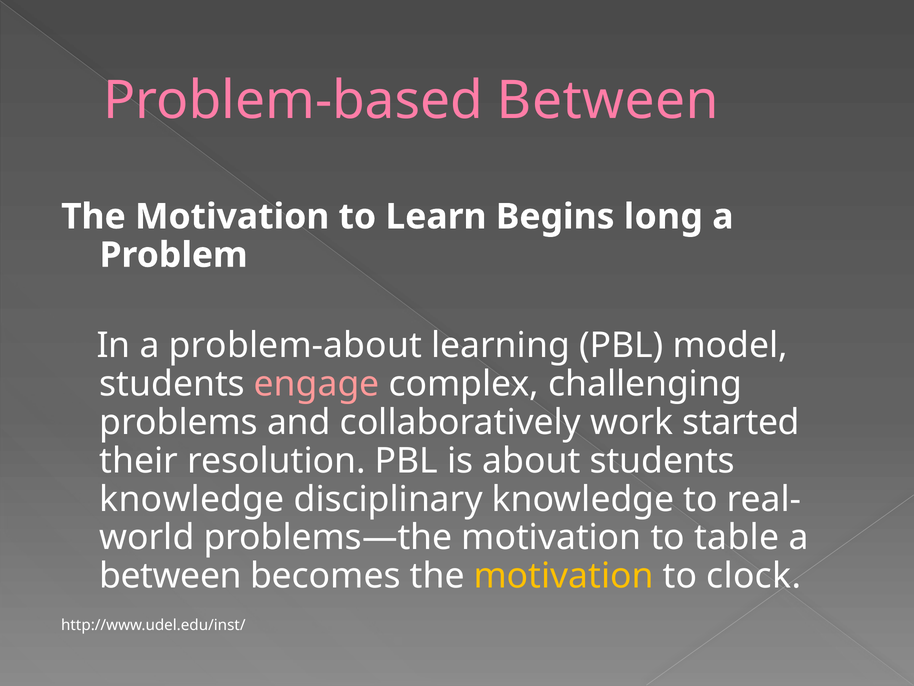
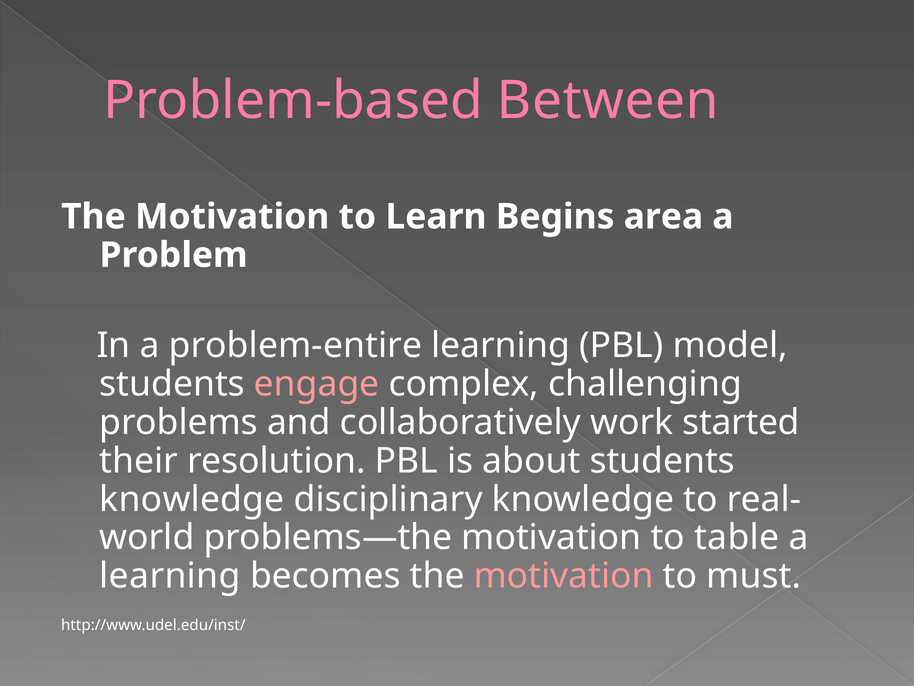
long: long -> area (663, 217)
problem-about: problem-about -> problem-entire (295, 345)
between: between -> learning (170, 576)
motivation colour: yellow -> pink (564, 576)
clock: clock -> must (754, 576)
